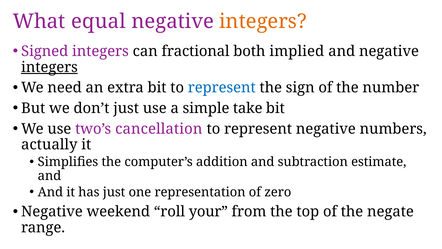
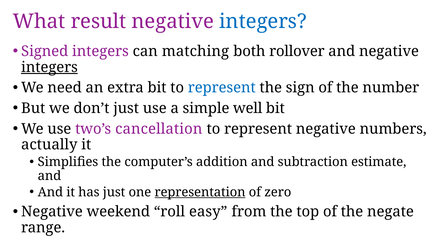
equal: equal -> result (99, 22)
integers colour: orange -> blue (263, 22)
fractional: fractional -> matching (195, 51)
implied: implied -> rollover (297, 51)
take: take -> well (248, 108)
representation underline: none -> present (200, 192)
your: your -> easy (208, 211)
